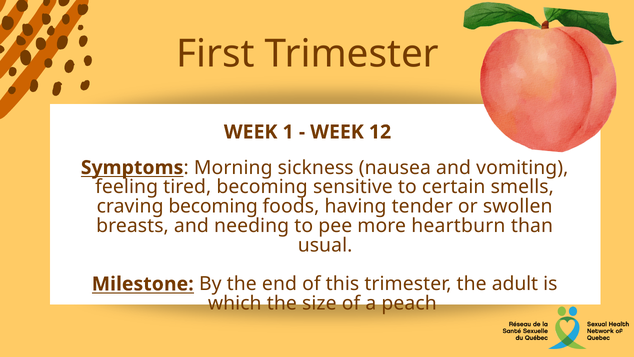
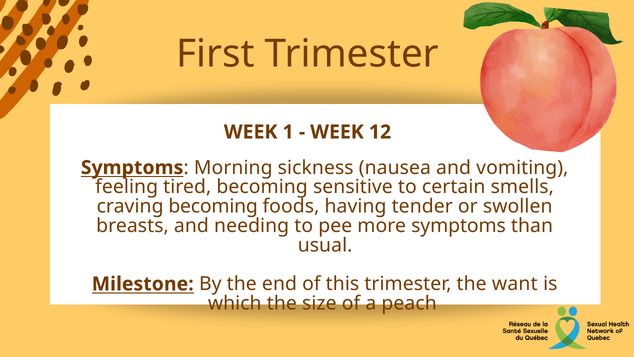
more heartburn: heartburn -> symptoms (459, 226)
adult: adult -> want (515, 284)
